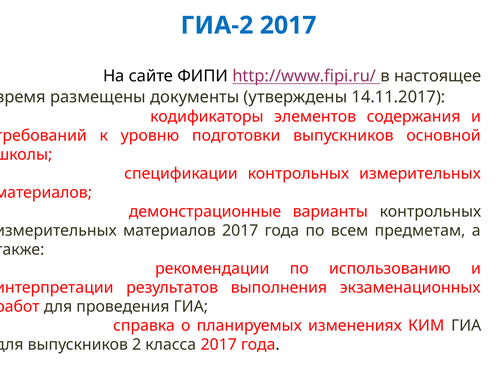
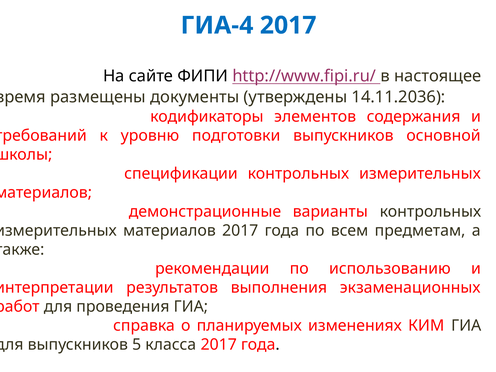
ГИА-2: ГИА-2 -> ГИА-4 (217, 25)
14.11.2017: 14.11.2017 -> 14.11.2036 (398, 97)
2: 2 -> 5 (137, 344)
